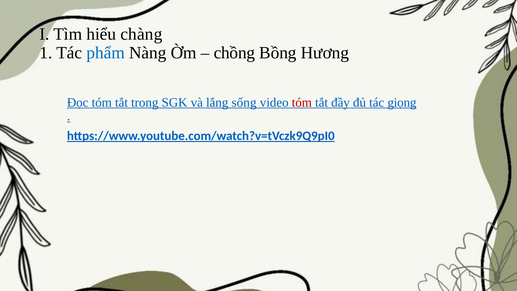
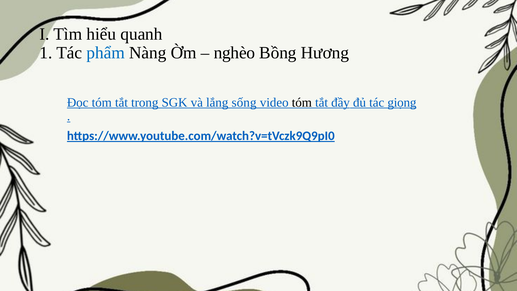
chàng: chàng -> quanh (141, 34)
chồng: chồng -> nghèo (234, 53)
tóm colour: red -> black (302, 102)
